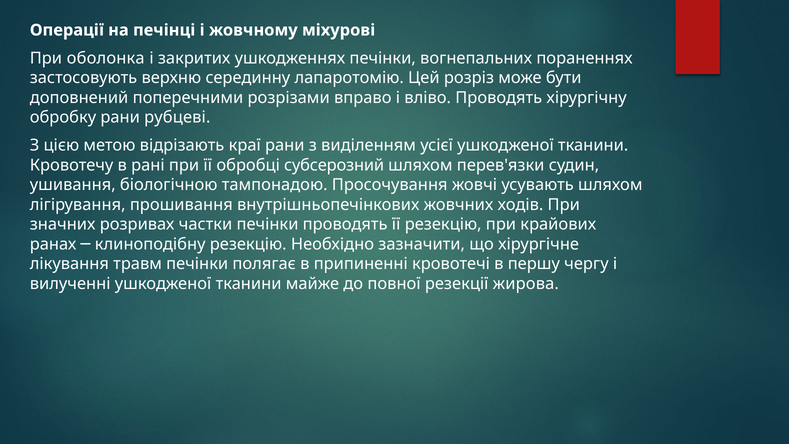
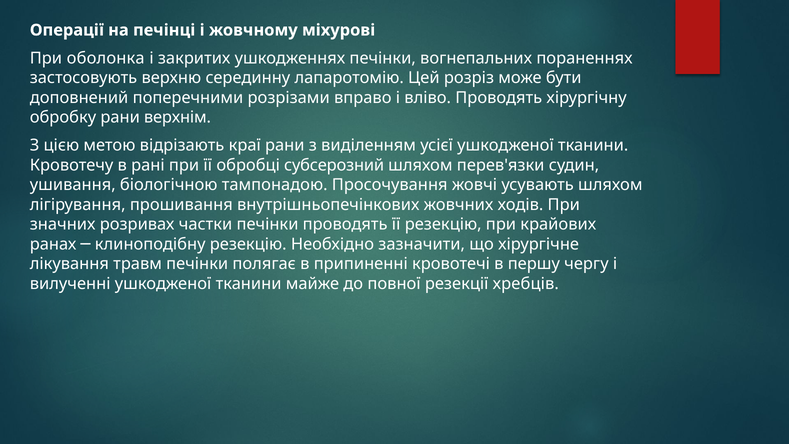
рубцеві: рубцеві -> верхнім (177, 117)
жирова: жирова -> хребців (526, 284)
